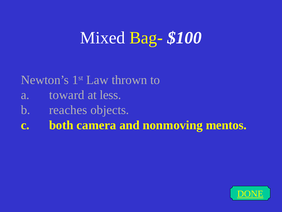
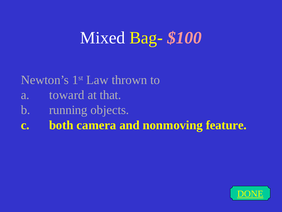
$100 colour: white -> pink (185, 38)
less: less -> that (110, 95)
reaches: reaches -> running (68, 110)
mentos: mentos -> feature (226, 125)
